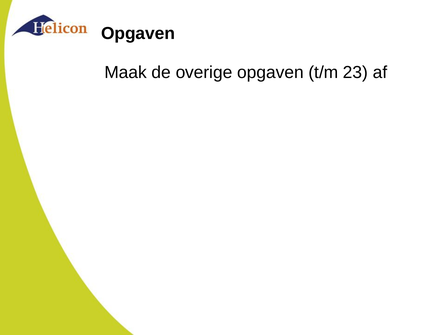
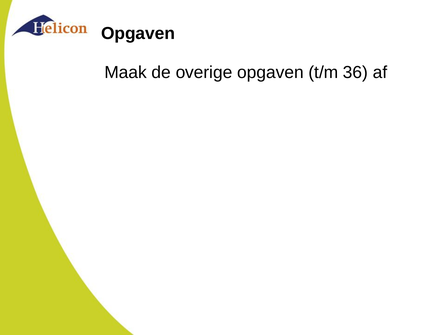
23: 23 -> 36 (356, 72)
